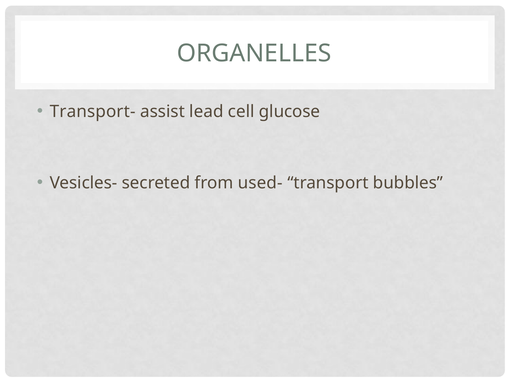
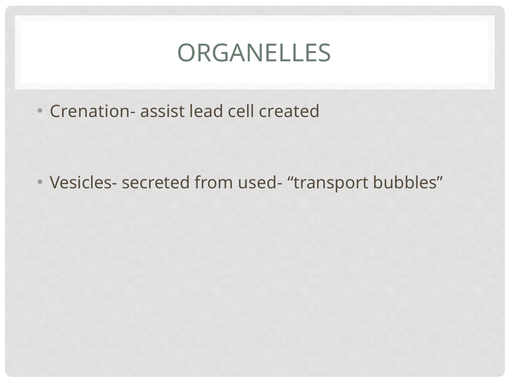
Transport-: Transport- -> Crenation- (93, 112)
glucose: glucose -> created (289, 112)
